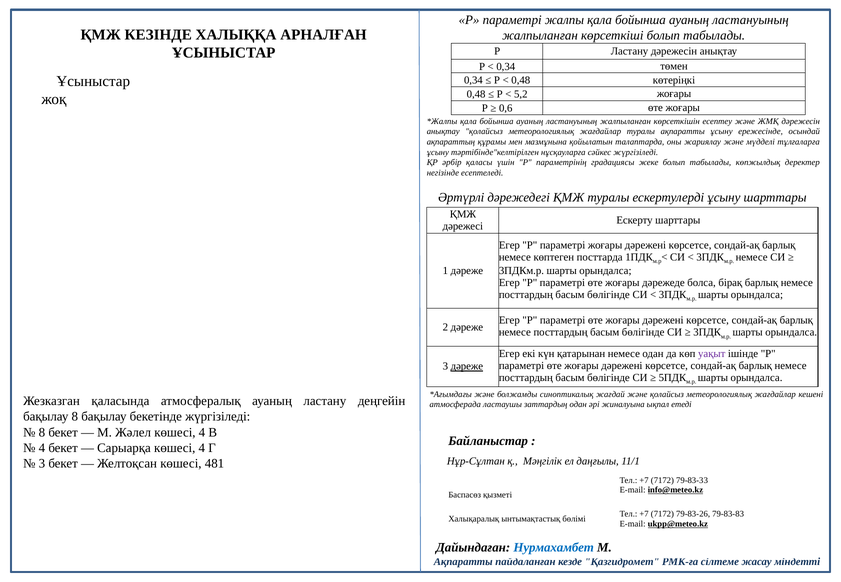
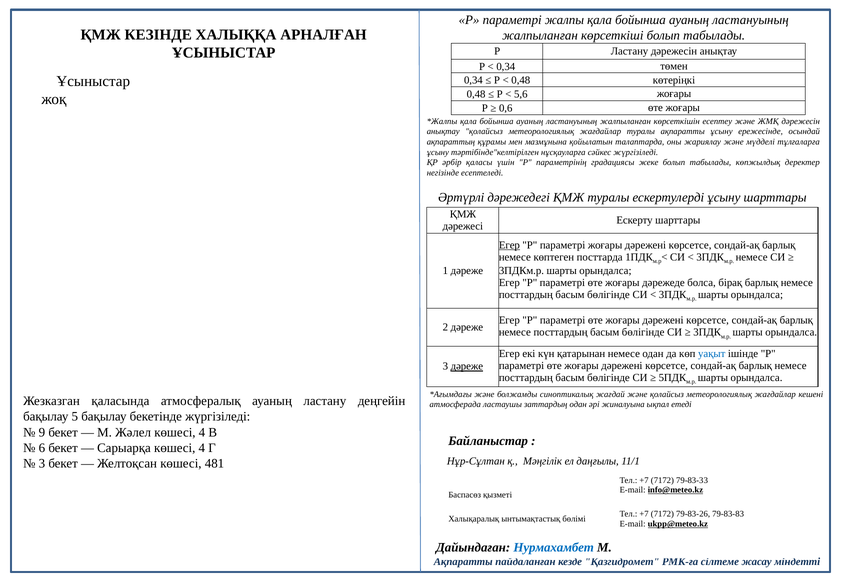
5,2: 5,2 -> 5,6 (521, 94)
Егер underline: none -> present (509, 245)
уақыт colour: purple -> blue (712, 354)
бақылау 8: 8 -> 5 (75, 417)
8: 8 -> 9 (42, 432)
4: 4 -> 6 (42, 448)
